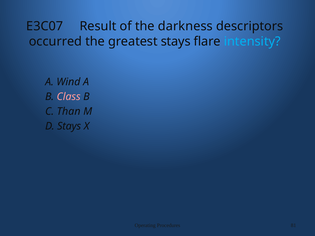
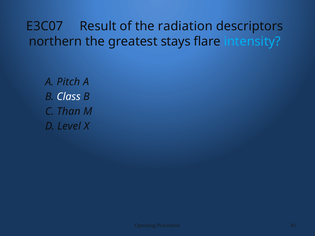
darkness: darkness -> radiation (185, 26)
occurred: occurred -> northern (55, 41)
Wind: Wind -> Pitch (68, 82)
Class colour: pink -> white (69, 97)
D Stays: Stays -> Level (69, 126)
